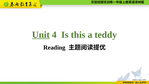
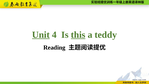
this underline: none -> present (78, 35)
